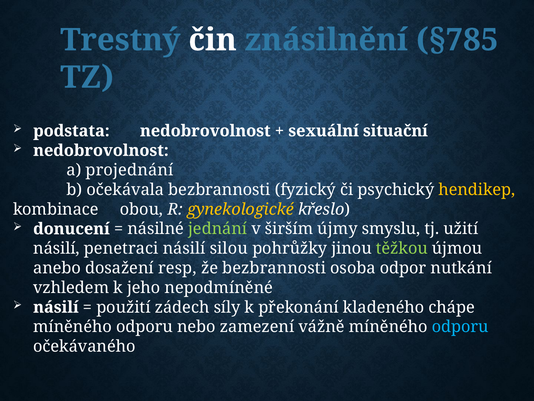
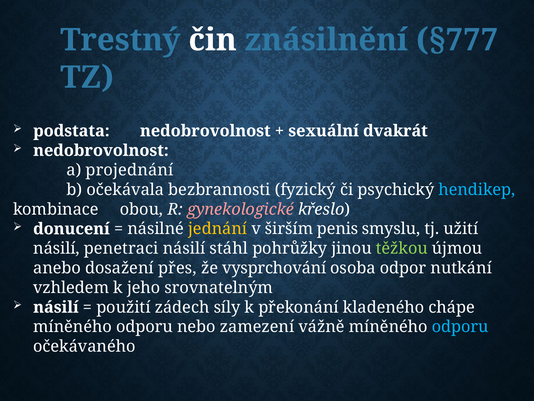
§785: §785 -> §777 (457, 40)
situační: situační -> dvakrát (395, 131)
hendikep colour: yellow -> light blue (477, 189)
gynekologické colour: yellow -> pink (240, 209)
jednání colour: light green -> yellow (218, 229)
újmy: újmy -> penis (338, 229)
silou: silou -> stáhl (229, 248)
resp: resp -> přes (177, 268)
že bezbrannosti: bezbrannosti -> vysprchování (274, 268)
nepodmíněné: nepodmíněné -> srovnatelným (219, 287)
